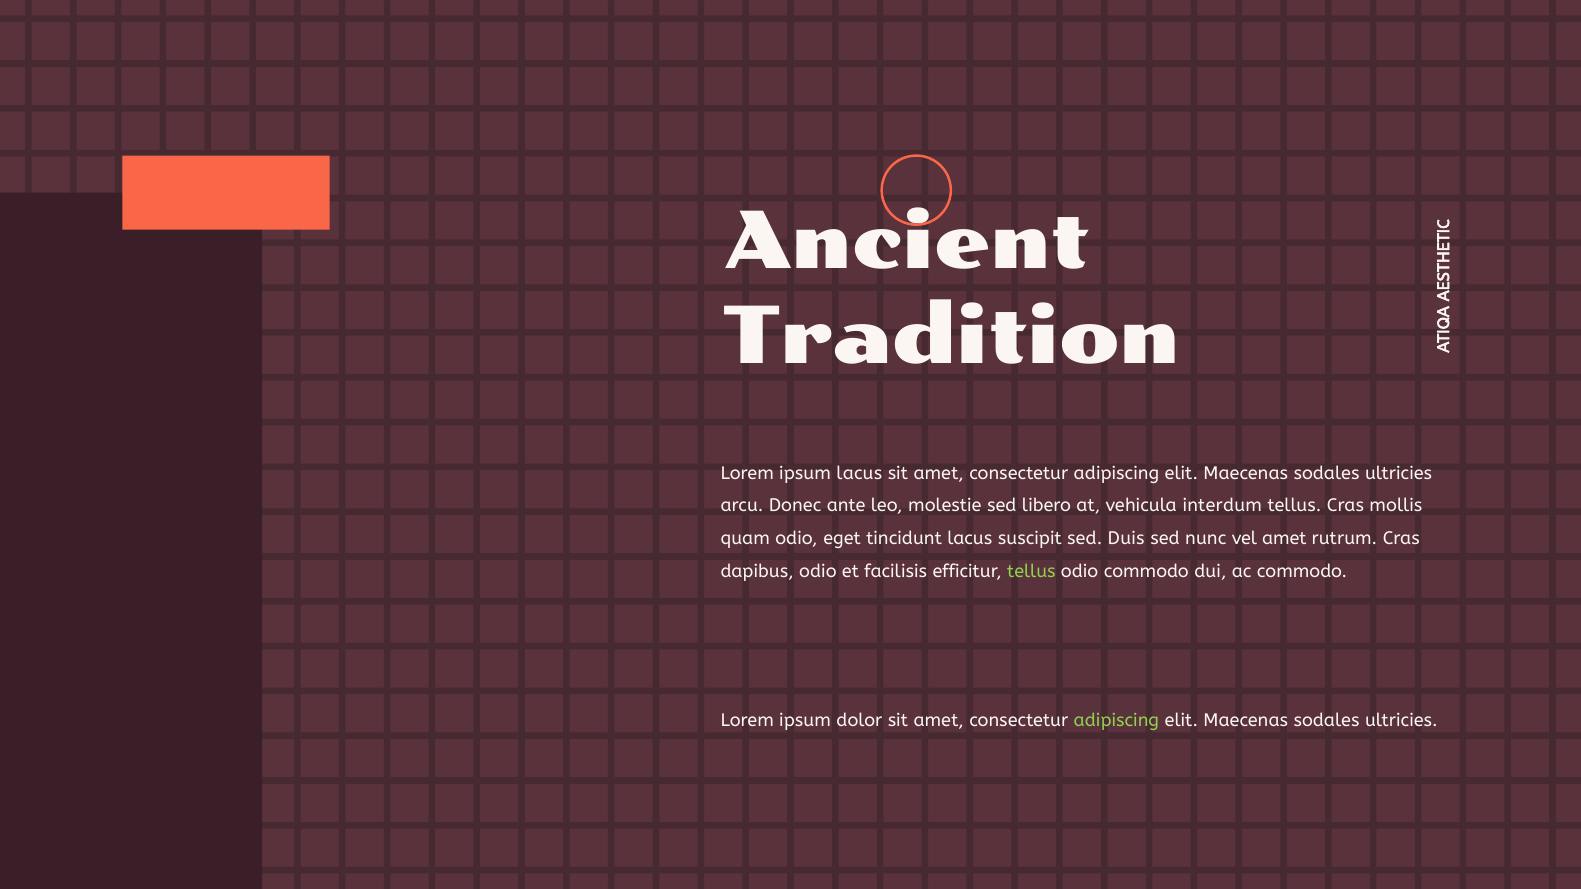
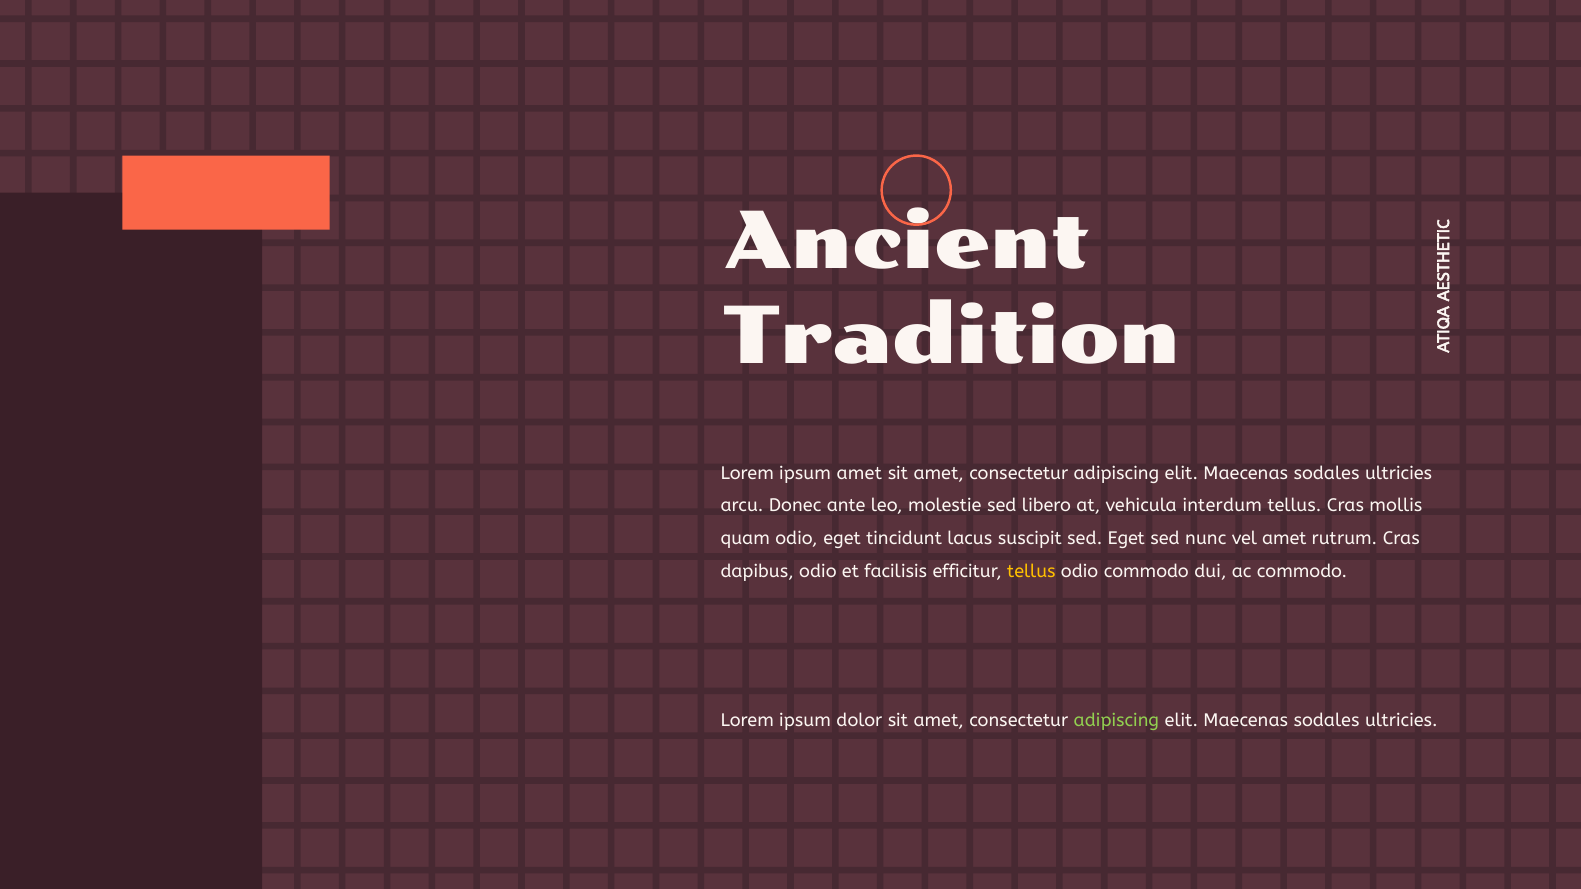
ipsum lacus: lacus -> amet (859, 473)
sed Duis: Duis -> Eget (1126, 539)
tellus colour: light green -> yellow (1031, 571)
